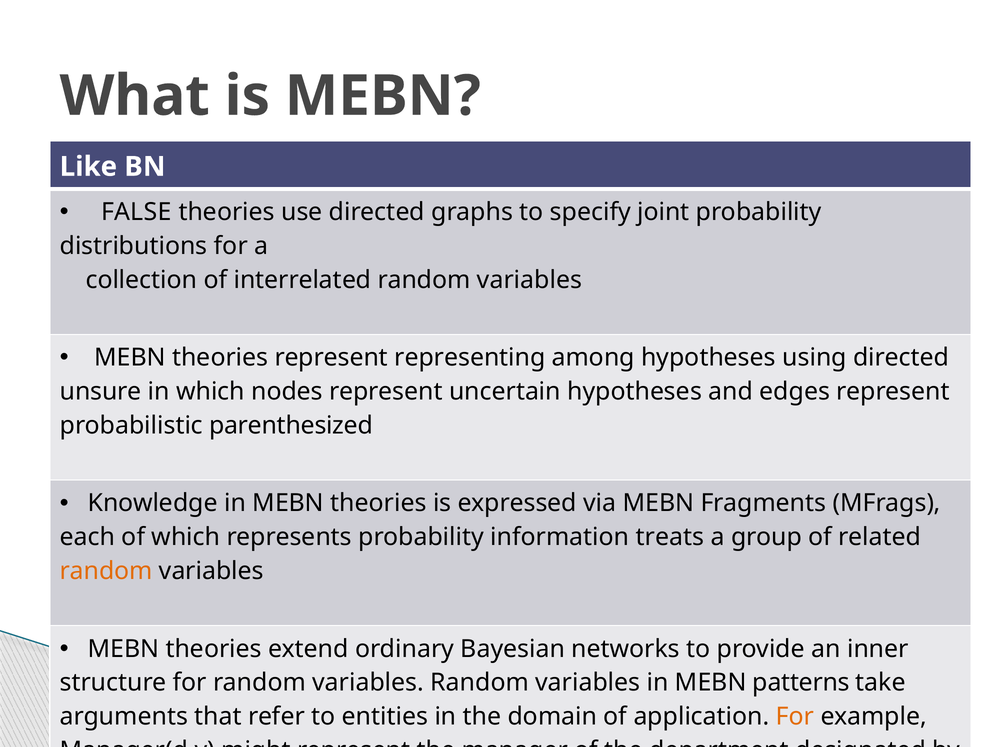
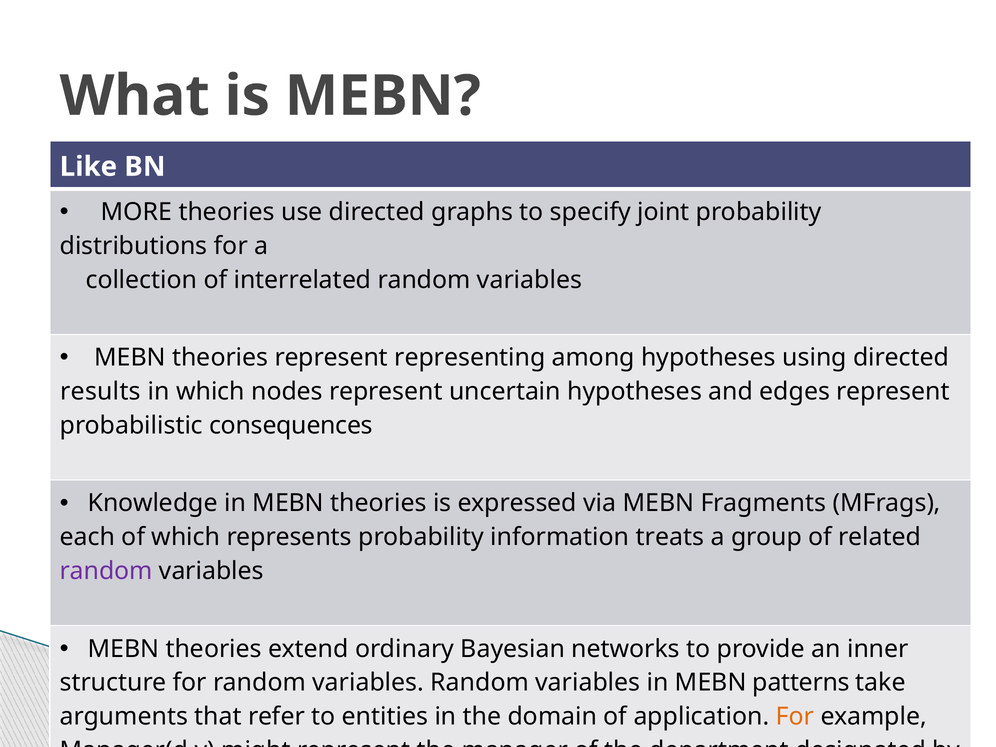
FALSE: FALSE -> MORE (136, 212)
unsure: unsure -> results (100, 392)
parenthesized: parenthesized -> consequences (291, 426)
random colour: orange -> purple (106, 571)
